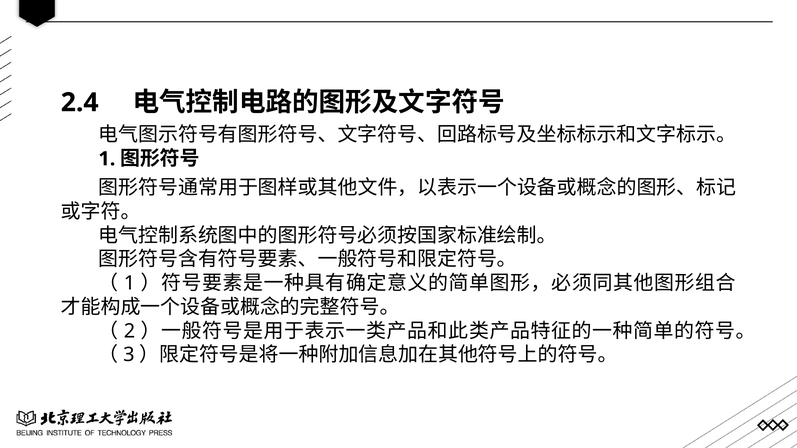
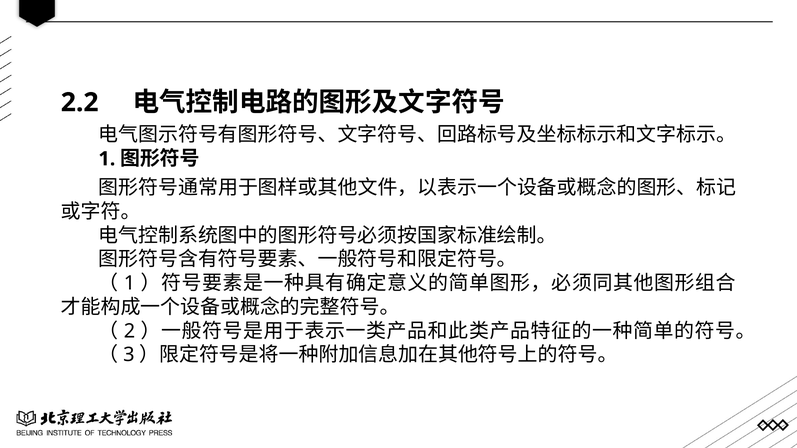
2.4: 2.4 -> 2.2 (80, 103)
